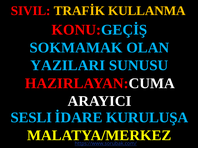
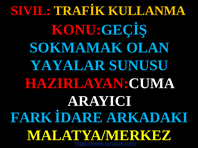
YAZILARI: YAZILARI -> YAYALAR (68, 66)
SESLI: SESLI -> FARK (31, 118)
KURULUŞA: KURULUŞA -> ARKADAKI (147, 118)
